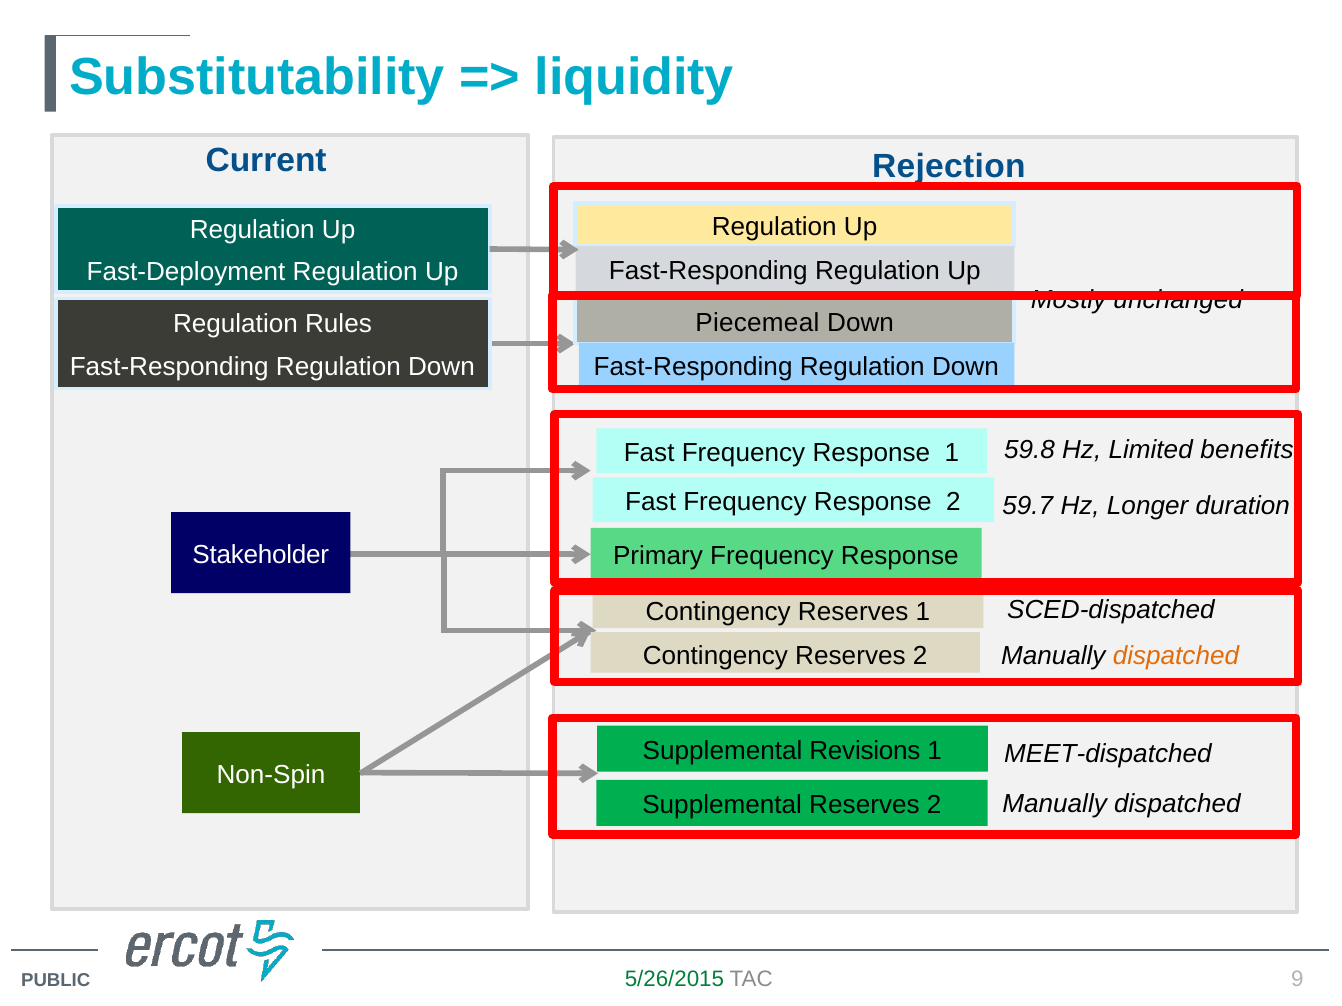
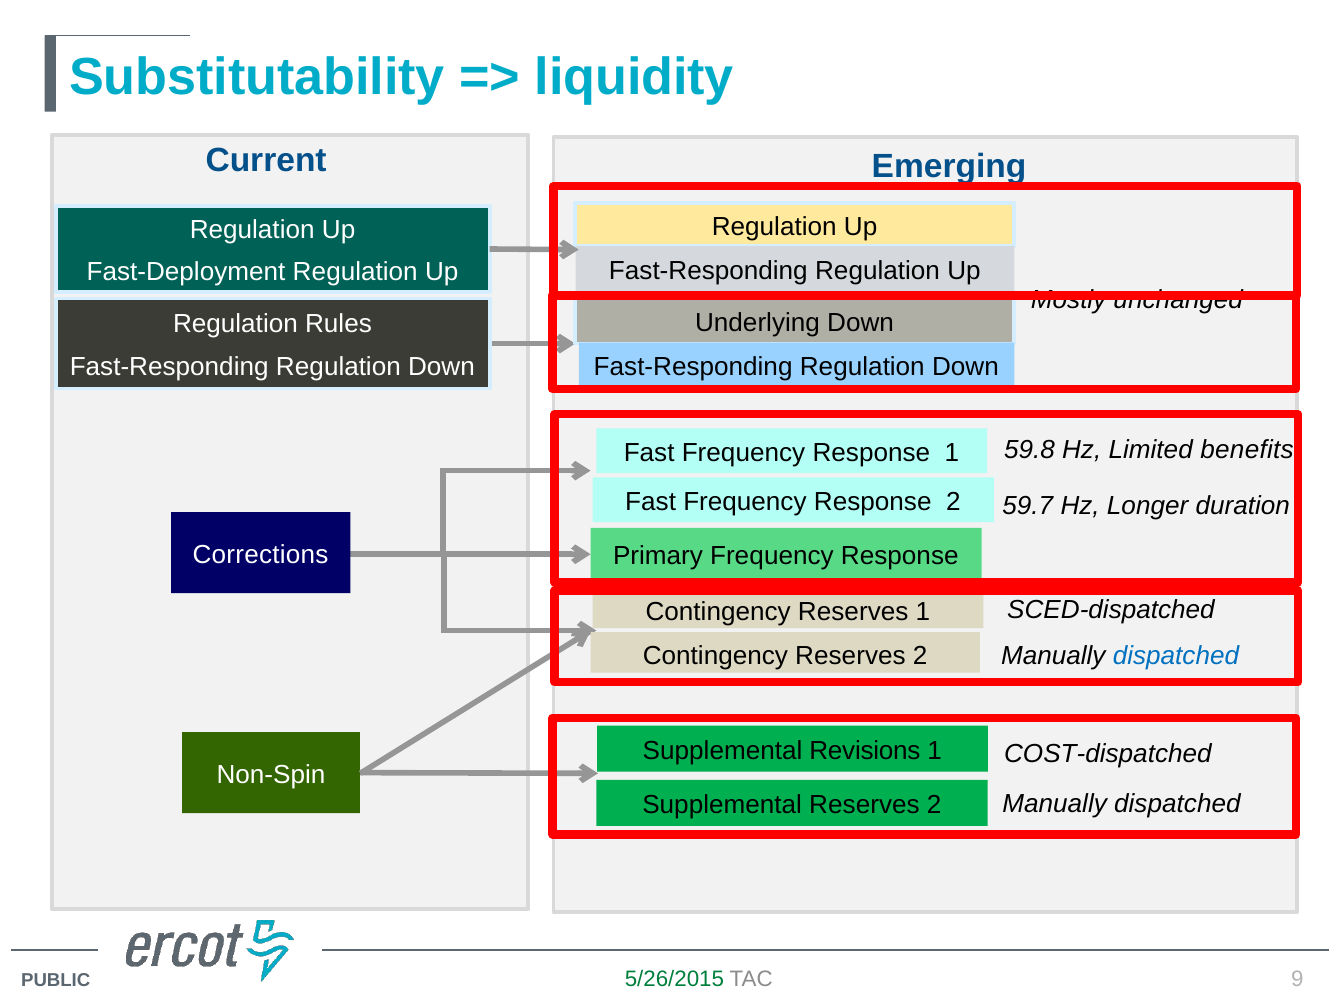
Rejection: Rejection -> Emerging (949, 166)
Piecemeal: Piecemeal -> Underlying (758, 323)
Stakeholder: Stakeholder -> Corrections (261, 555)
dispatched colour: orange -> blue (1176, 657)
MEET-dispatched: MEET-dispatched -> COST-dispatched (1108, 754)
